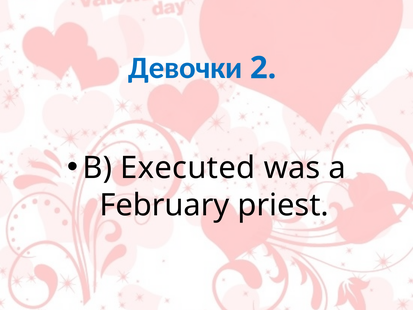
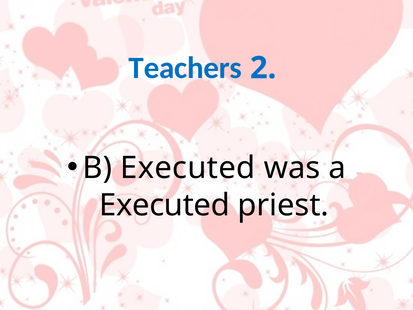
Девочки: Девочки -> Teachers (185, 68)
February: February -> Executed (165, 205)
